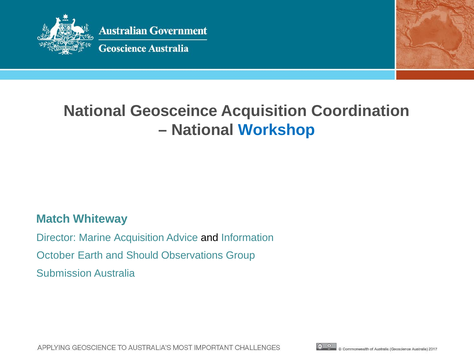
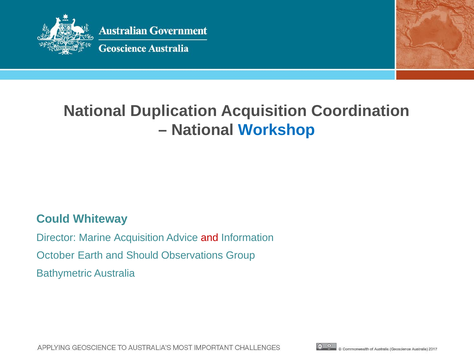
Geosceince: Geosceince -> Duplication (174, 111)
Match: Match -> Could (53, 219)
and colour: black -> red (210, 238)
Submission: Submission -> Bathymetric (64, 274)
